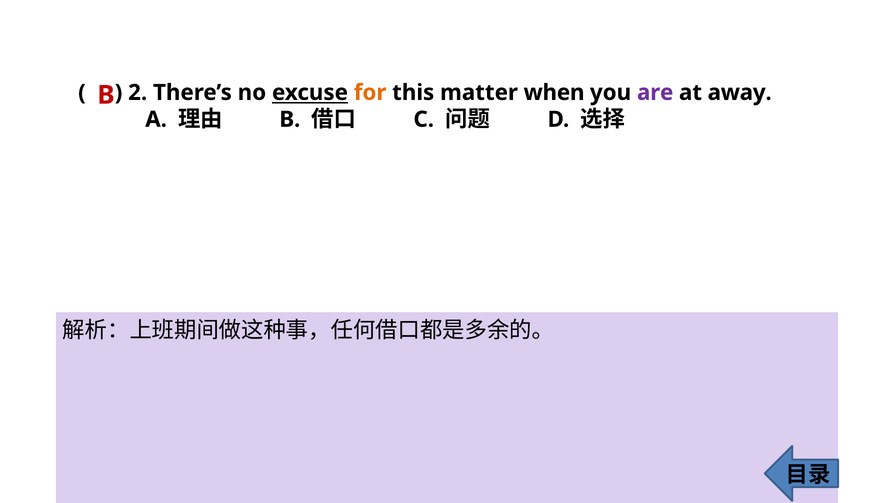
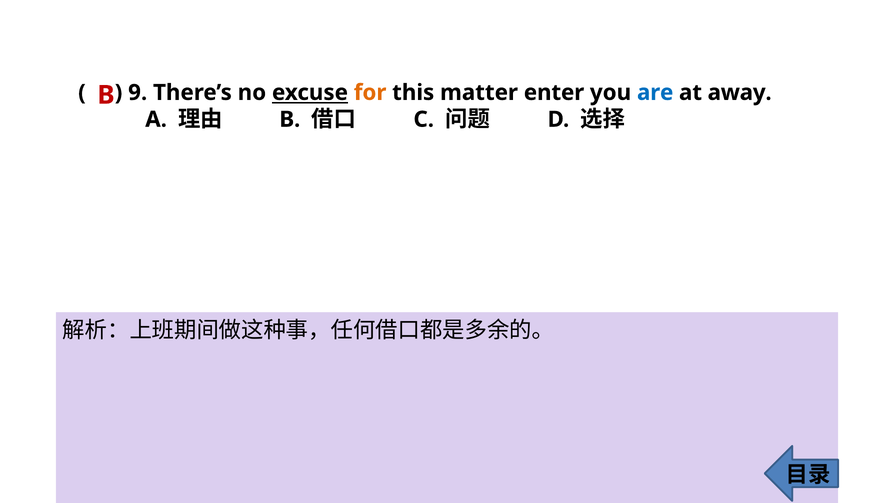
2: 2 -> 9 (138, 93)
when: when -> enter (554, 93)
are colour: purple -> blue (655, 93)
